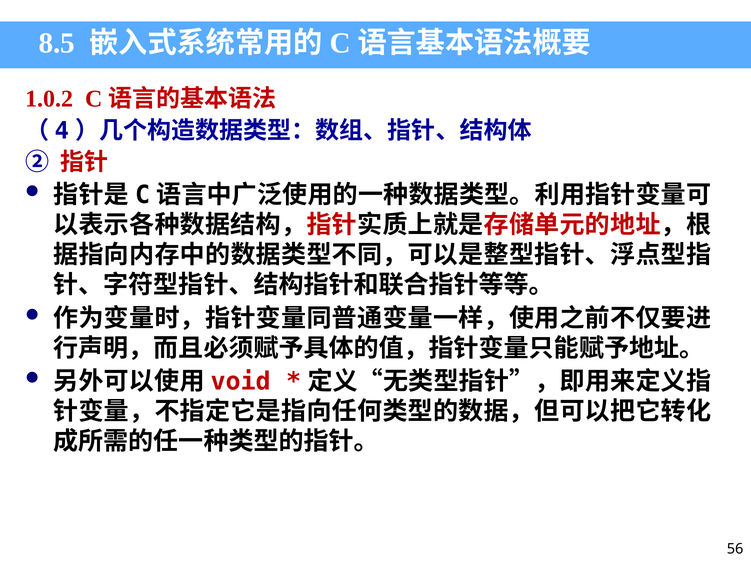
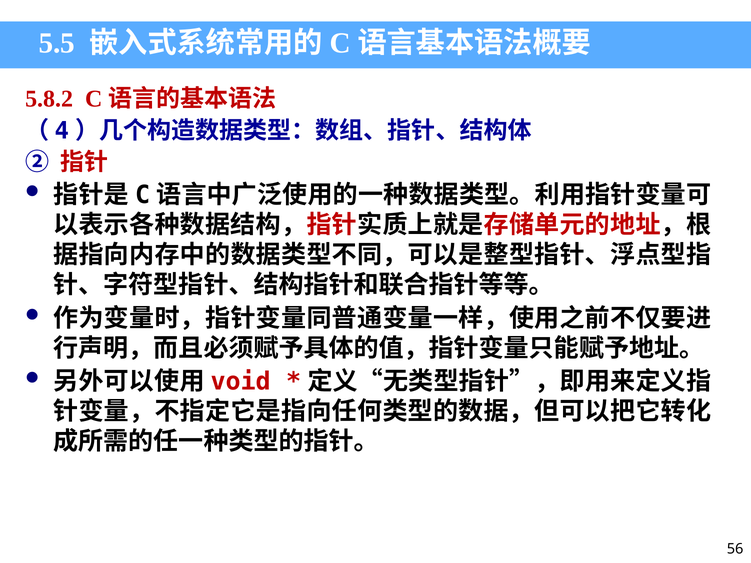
8.5: 8.5 -> 5.5 (57, 43)
1.0.2: 1.0.2 -> 5.8.2 (49, 99)
